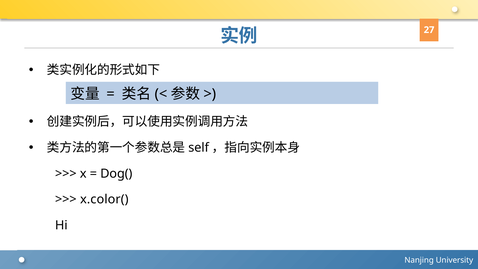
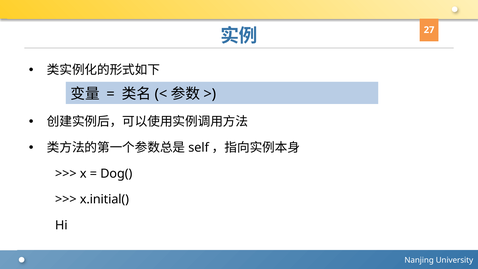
x.color(: x.color( -> x.initial( (104, 199)
